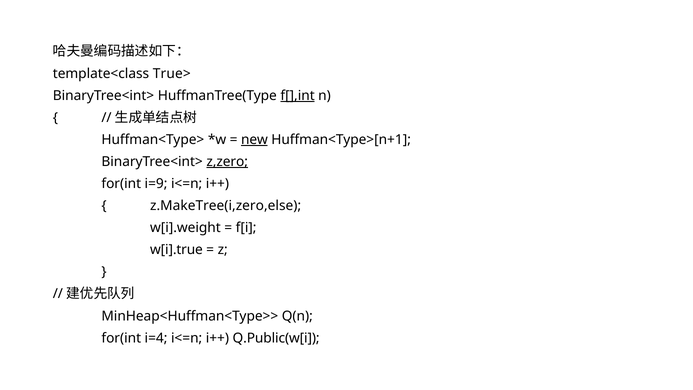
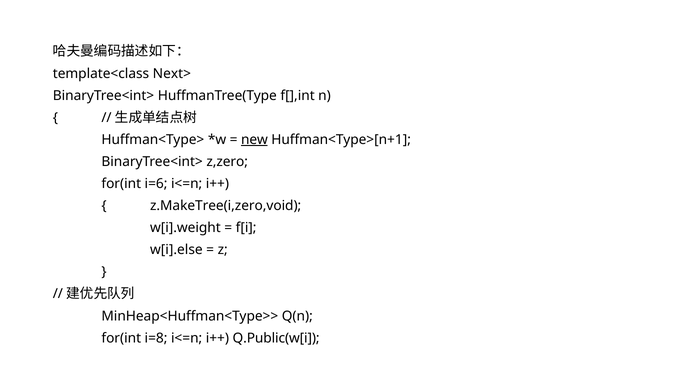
True>: True> -> Next> (172, 73)
f[],int underline: present -> none (298, 95)
z,zero underline: present -> none (227, 162)
i=9: i=9 -> i=6 (156, 184)
z.MakeTree(i,zero,else: z.MakeTree(i,zero,else -> z.MakeTree(i,zero,void (226, 206)
w[i].true: w[i].true -> w[i].else (176, 250)
i=4: i=4 -> i=8 (156, 338)
